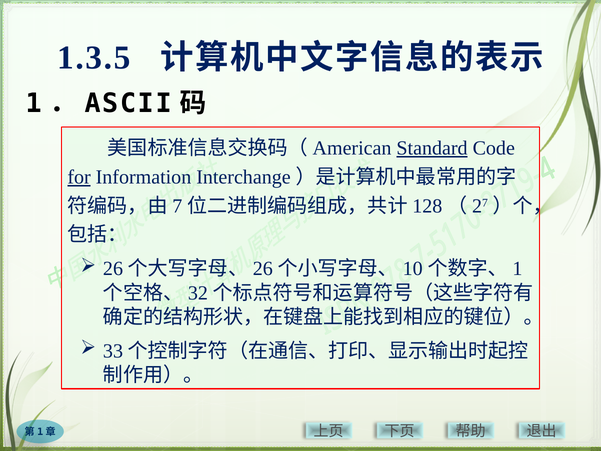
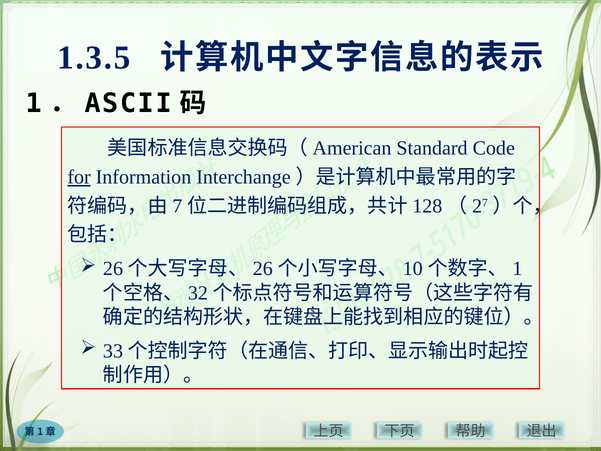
Standard underline: present -> none (432, 148)
